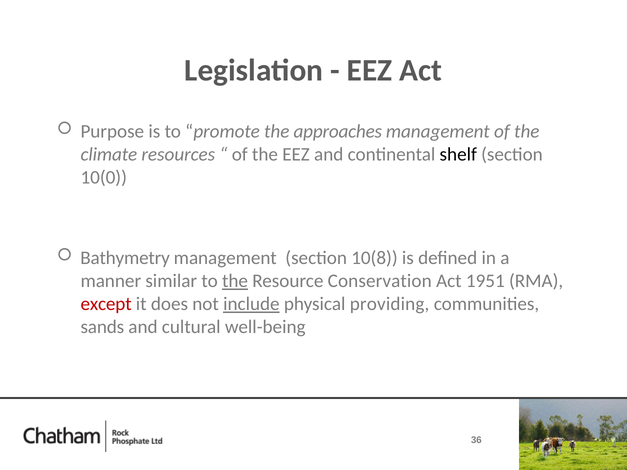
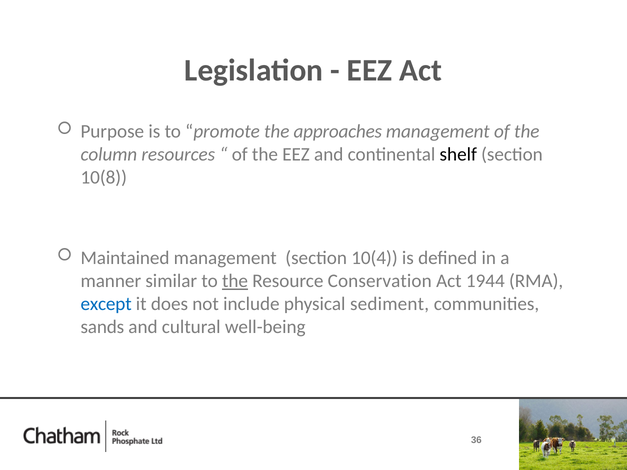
climate: climate -> column (109, 154)
10(0: 10(0 -> 10(8 (104, 177)
Bathymetry: Bathymetry -> Maintained (125, 258)
10(8: 10(8 -> 10(4 (374, 258)
1951: 1951 -> 1944 (485, 281)
except colour: red -> blue (106, 304)
include underline: present -> none (251, 304)
providing: providing -> sediment (390, 304)
